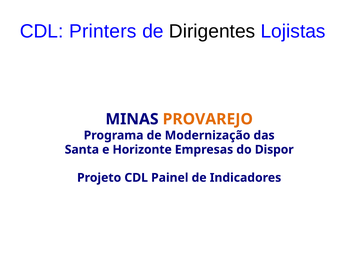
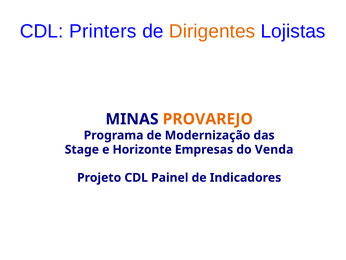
Dirigentes colour: black -> orange (212, 31)
Santa: Santa -> Stage (82, 149)
Dispor: Dispor -> Venda (274, 149)
